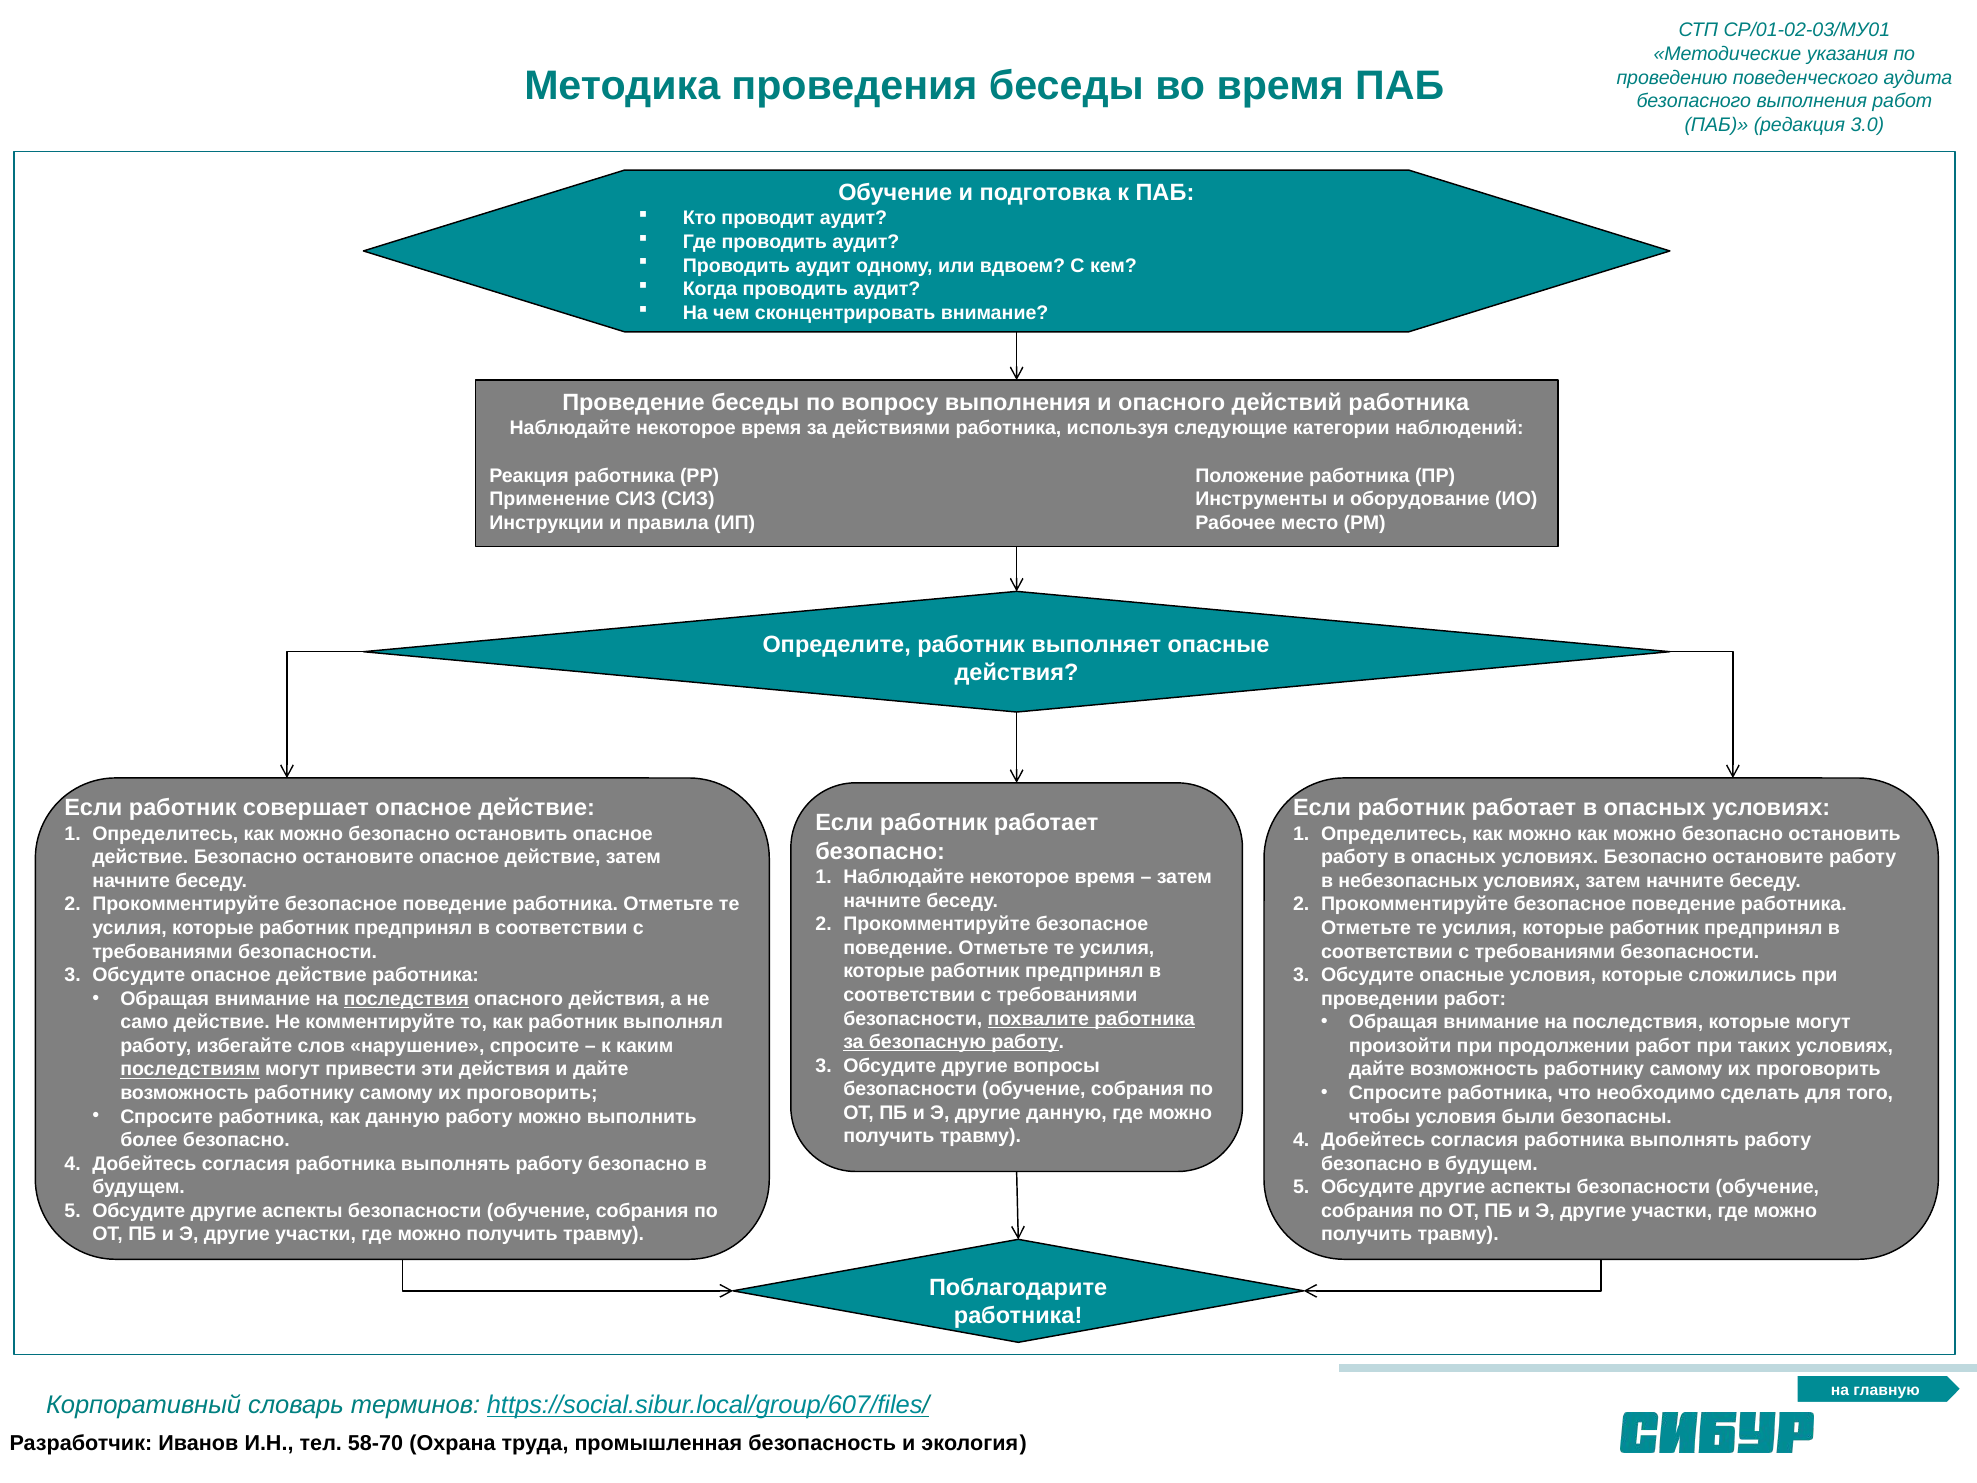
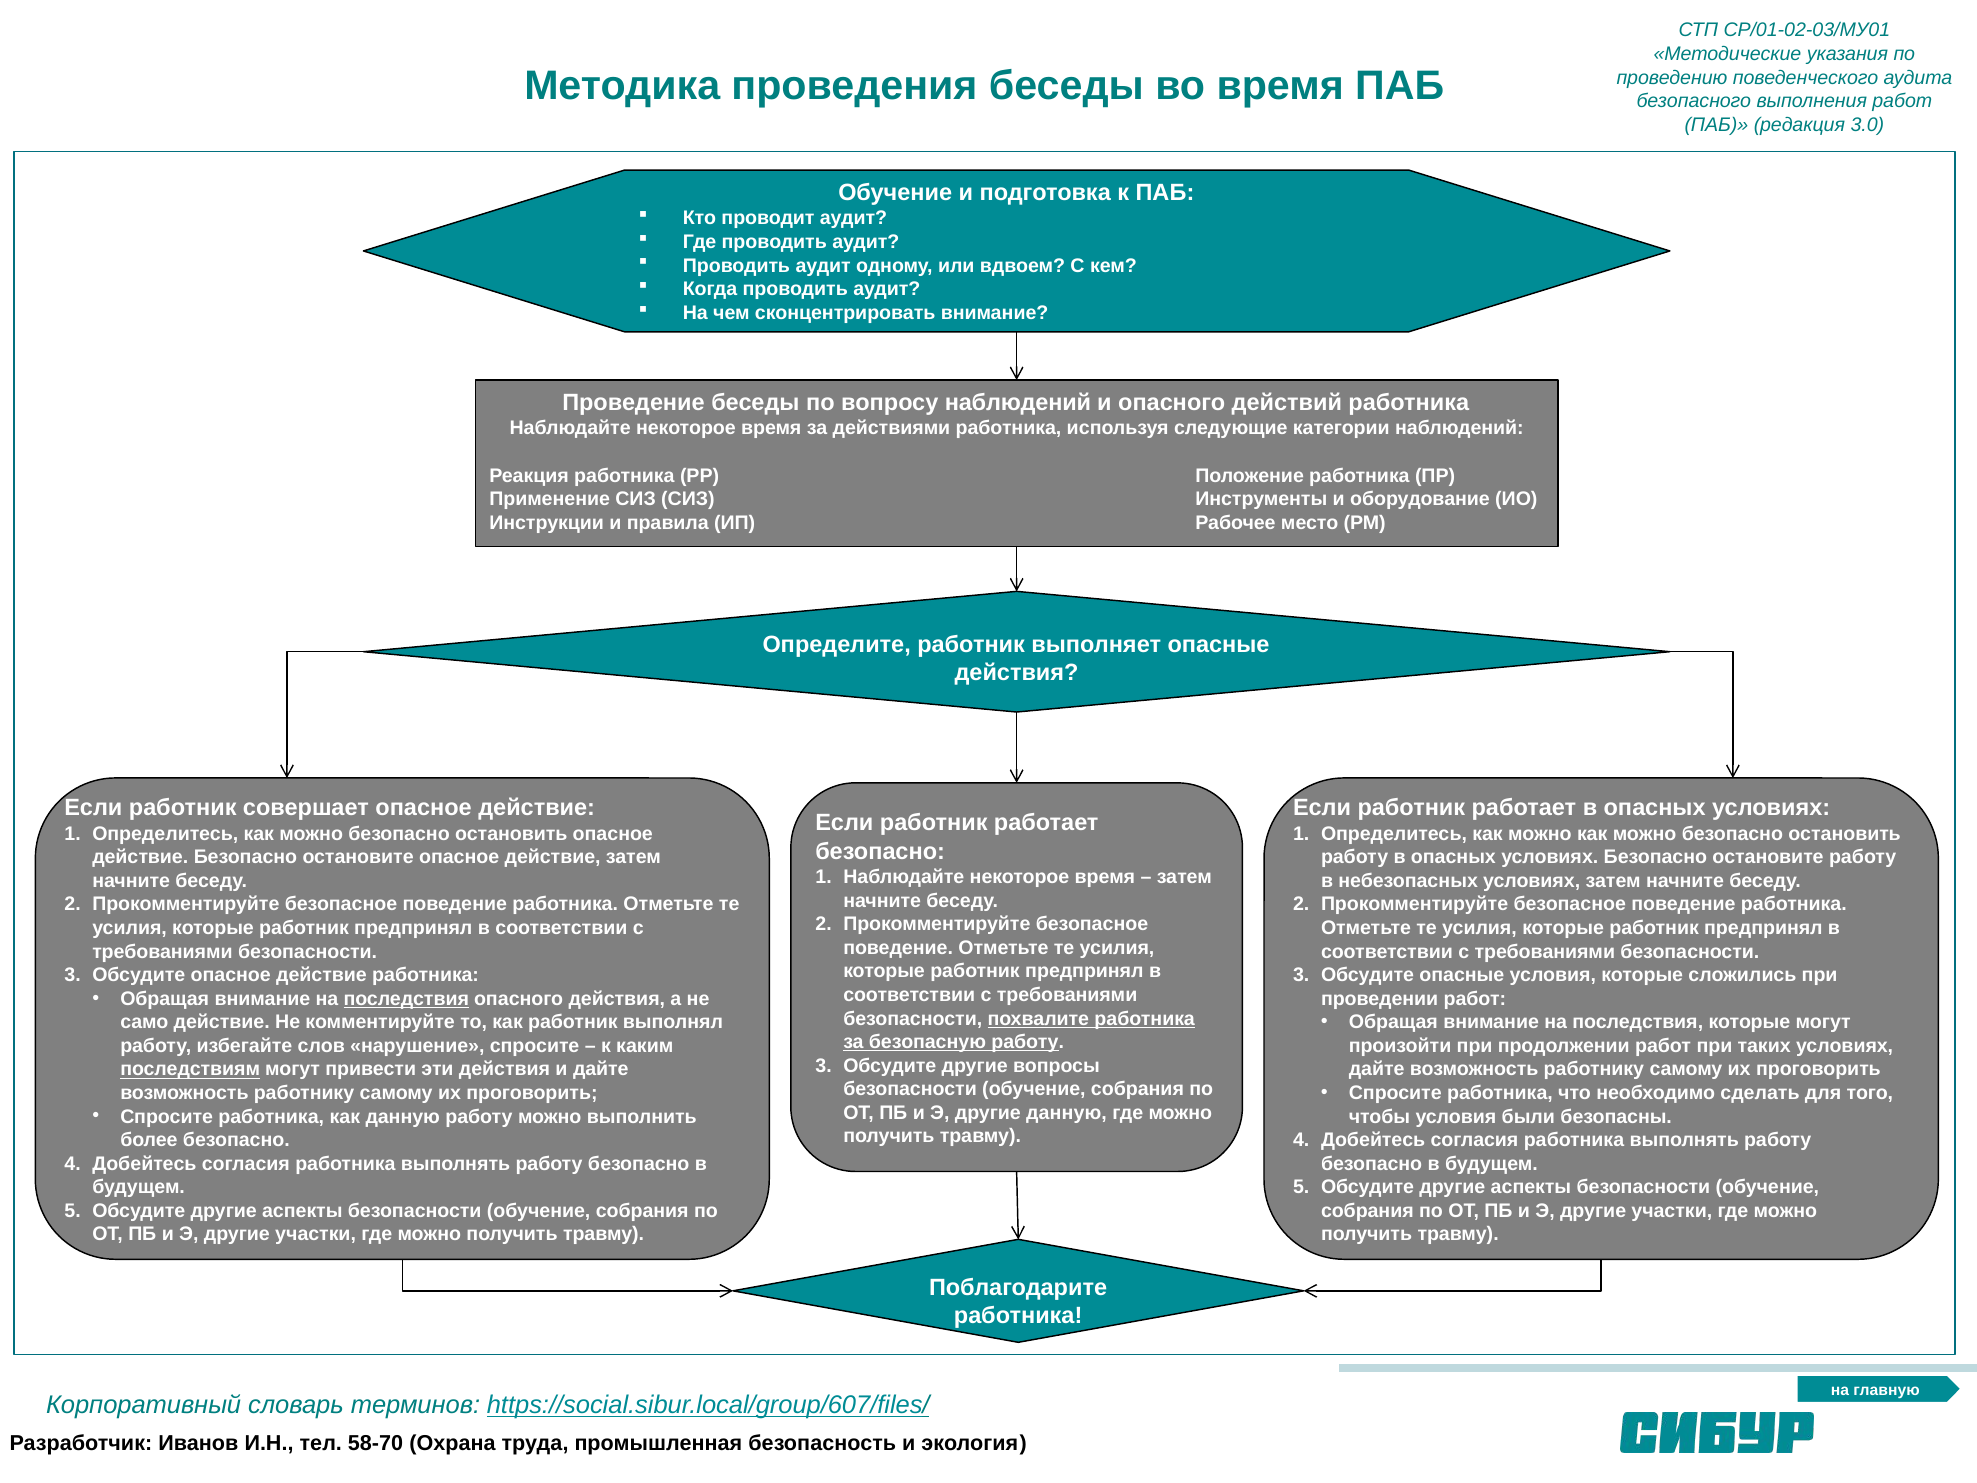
вопросу выполнения: выполнения -> наблюдений (1018, 403)
